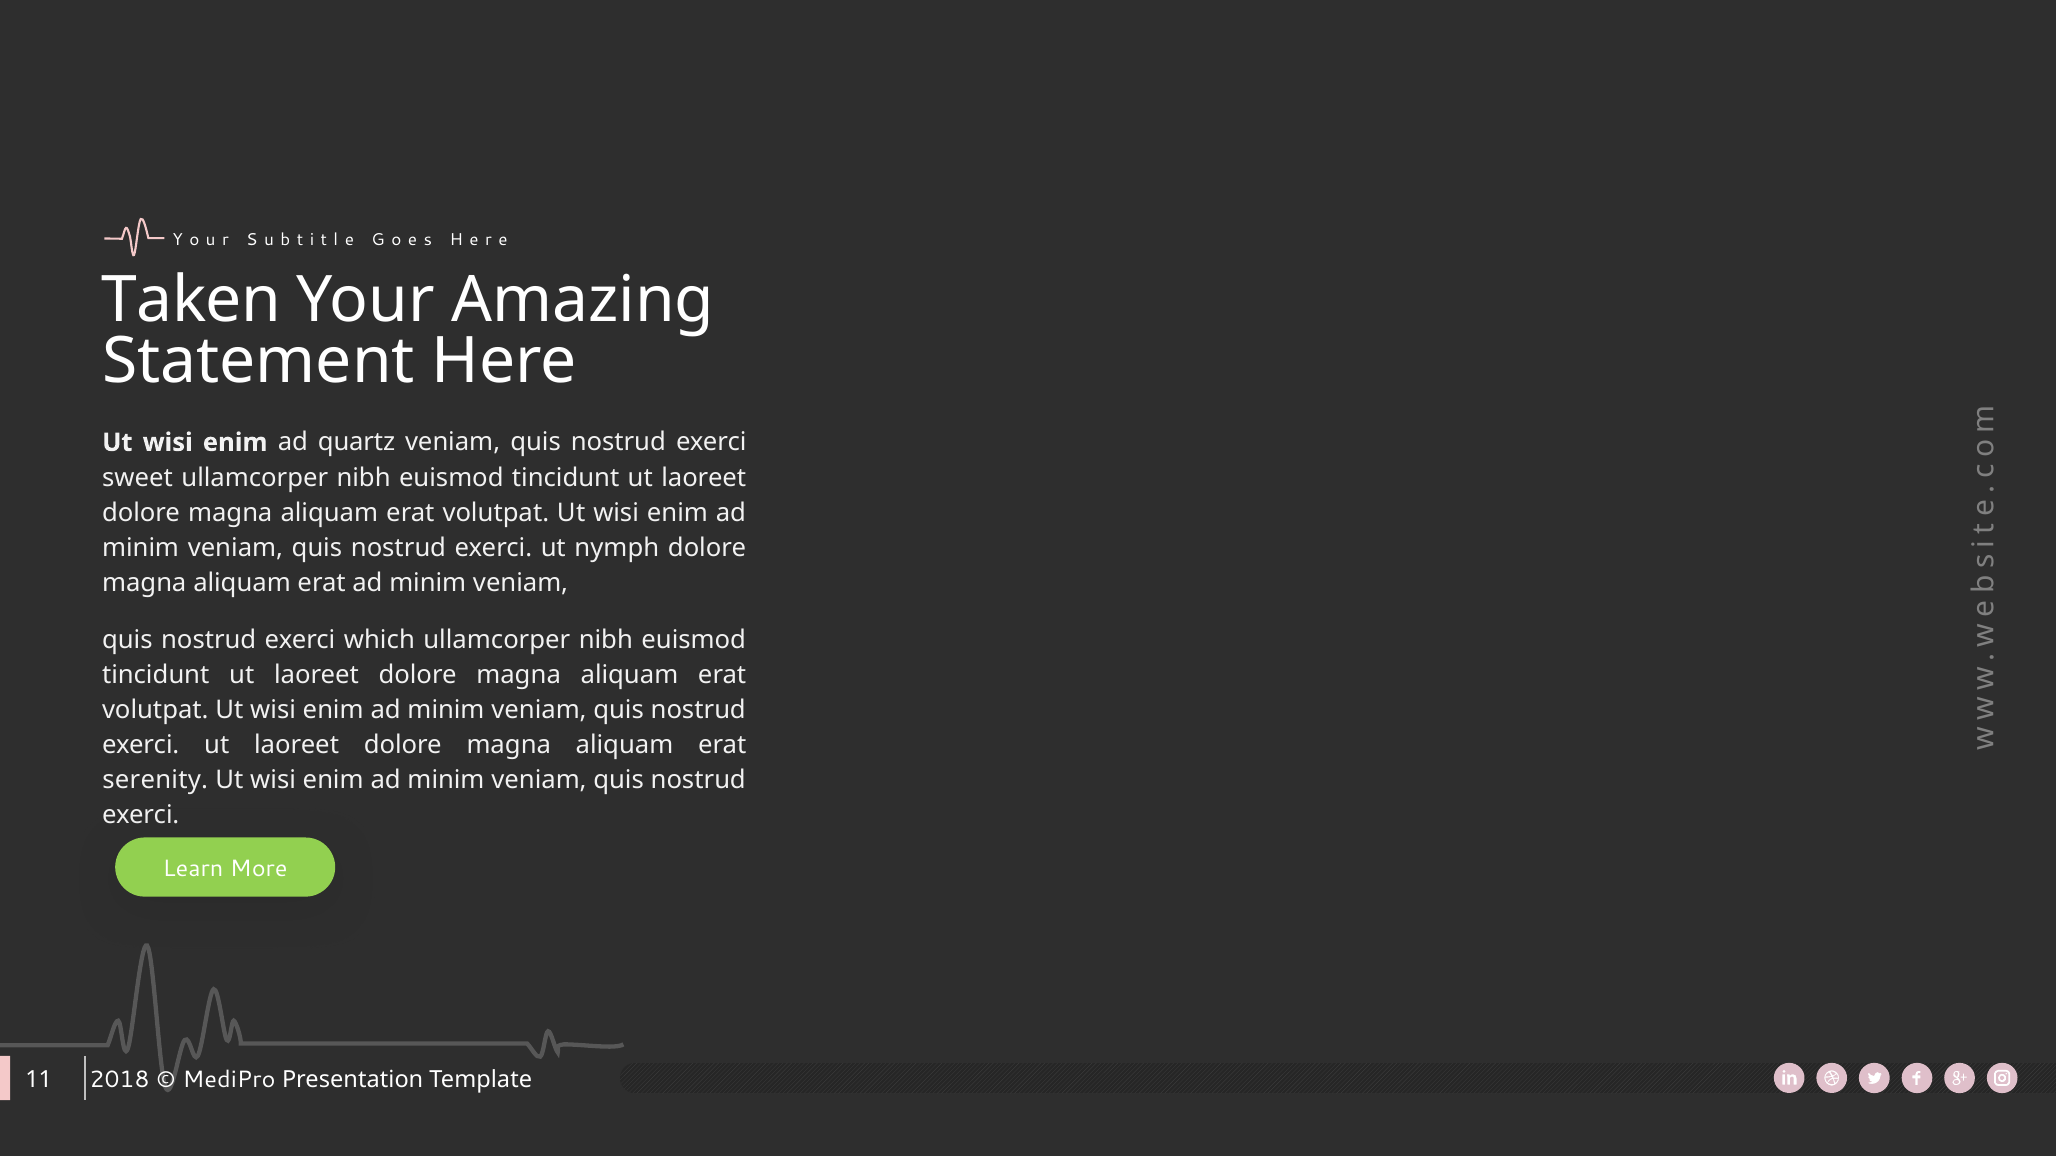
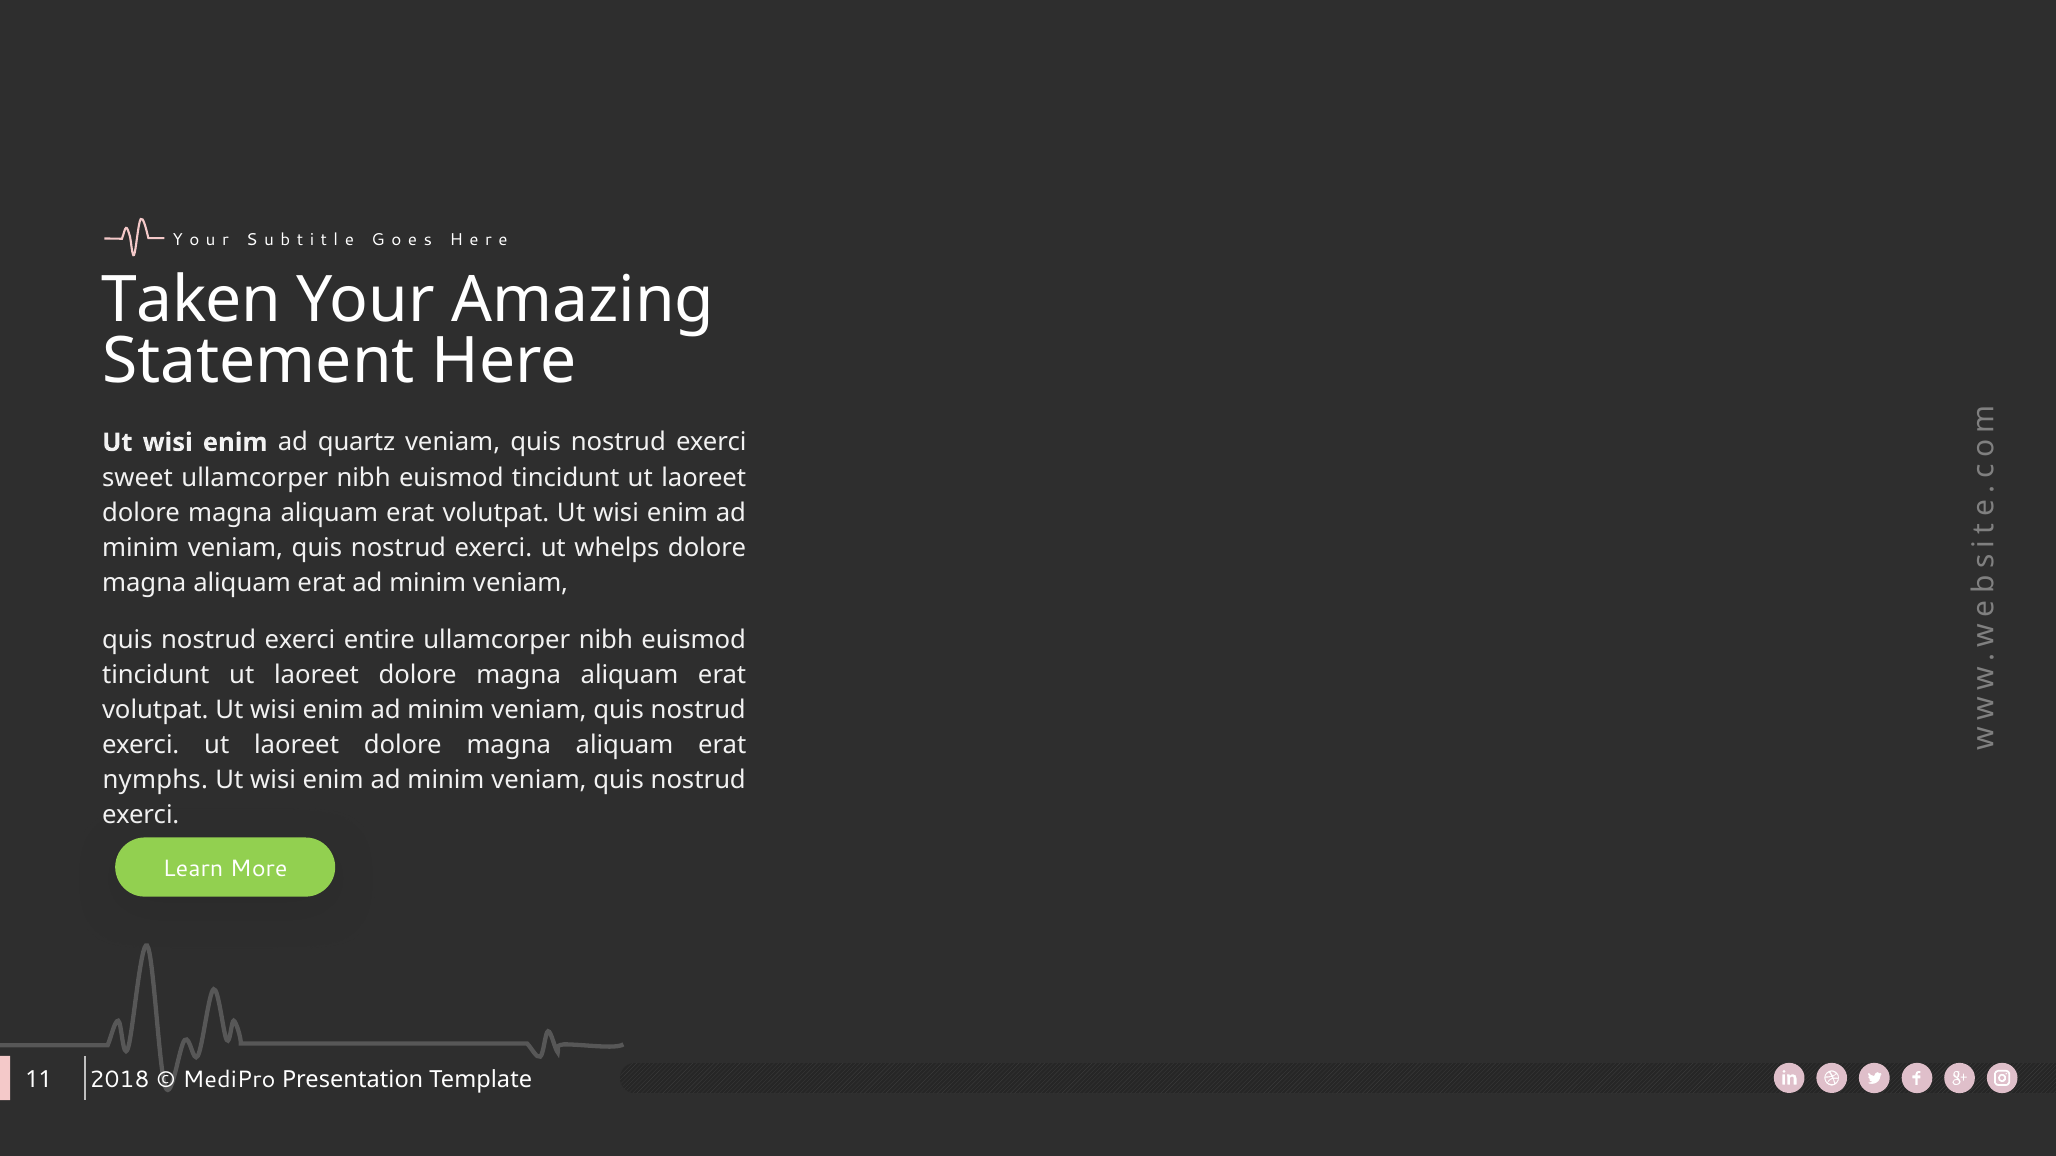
nymph: nymph -> whelps (617, 548)
which: which -> entire (379, 640)
serenity: serenity -> nymphs (155, 780)
